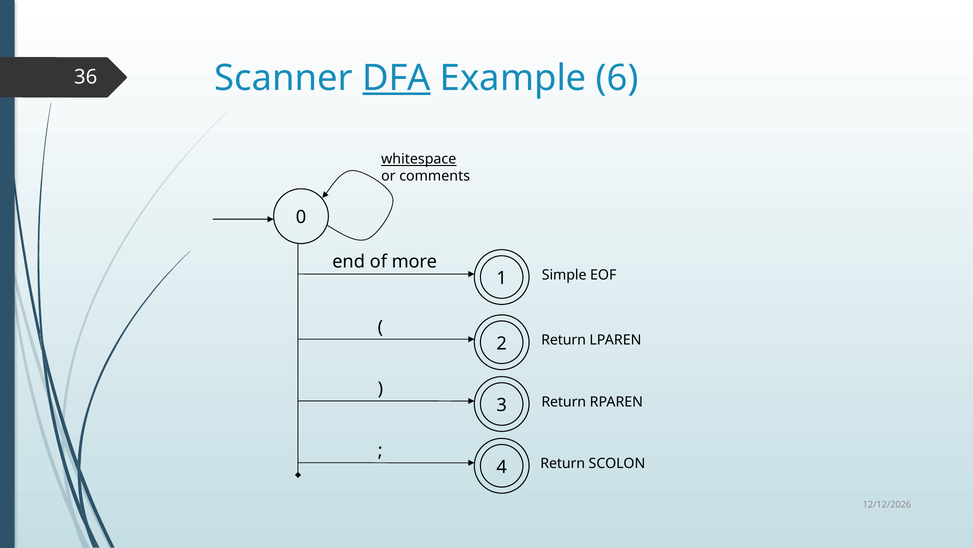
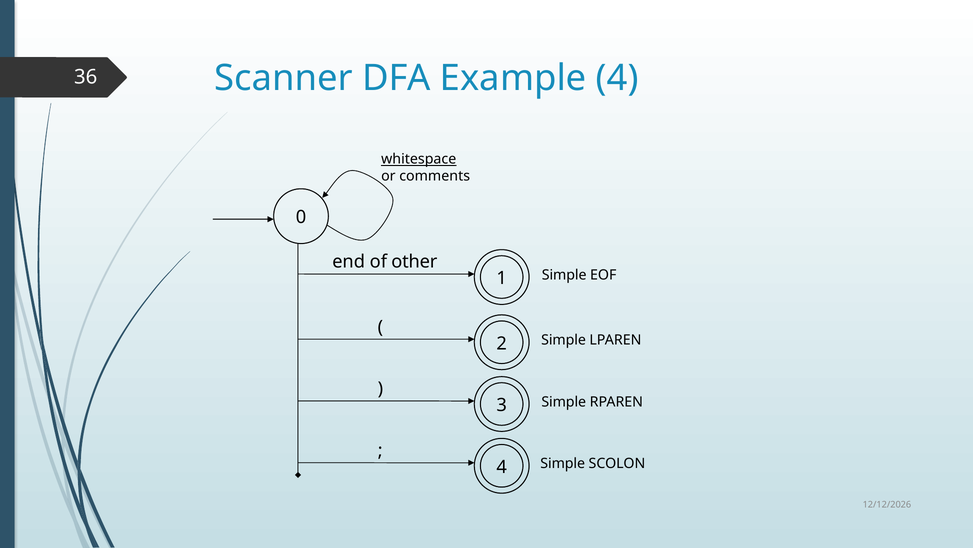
DFA underline: present -> none (396, 78)
Example 6: 6 -> 4 (617, 78)
more: more -> other (414, 262)
Return: Return -> Simple (564, 340)
Return: Return -> Simple (564, 401)
Return: Return -> Simple (563, 463)
